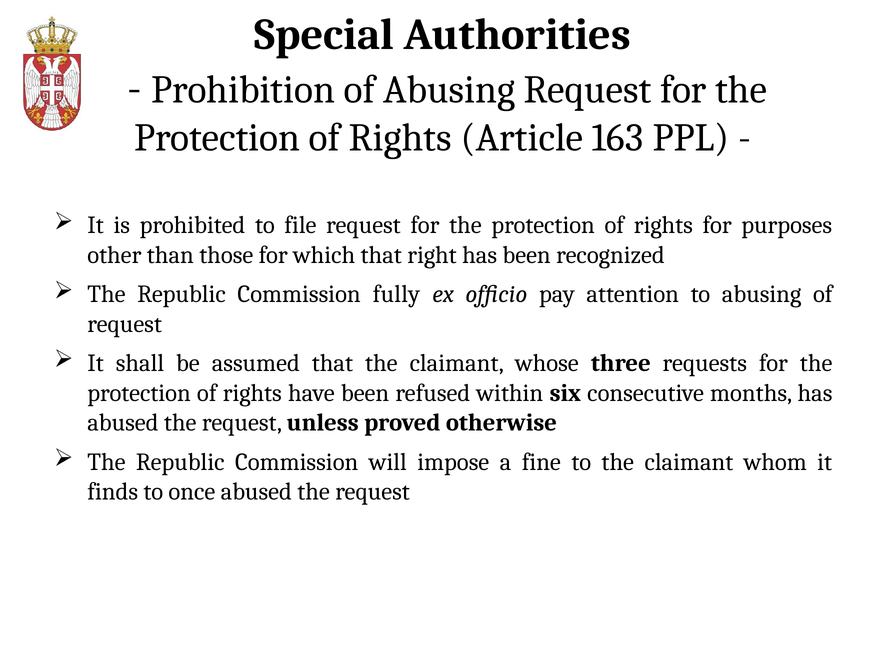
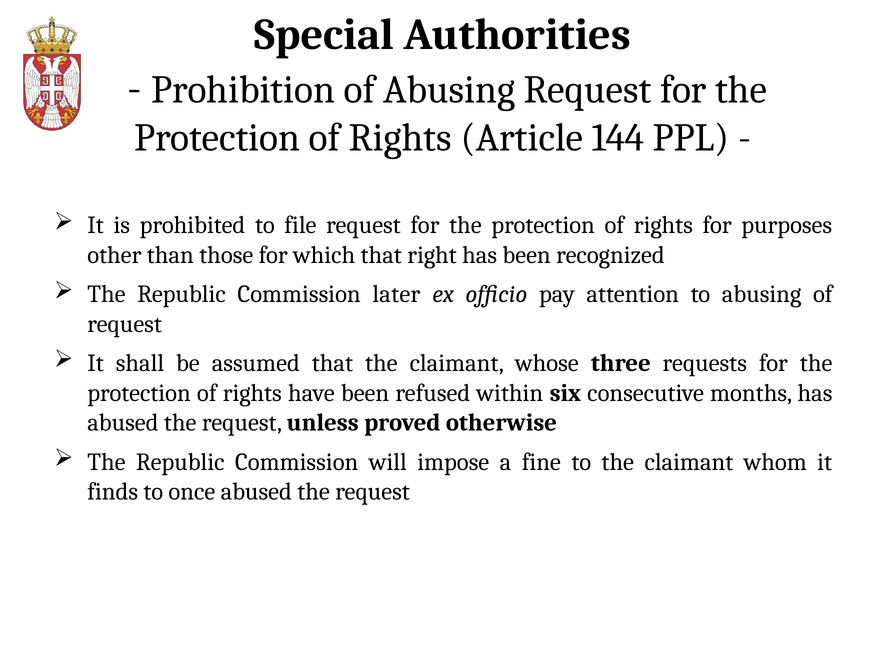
163: 163 -> 144 (618, 138)
fully: fully -> later (396, 294)
